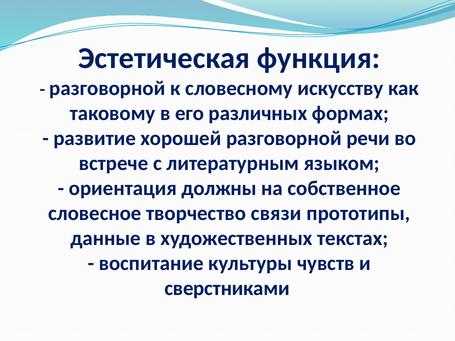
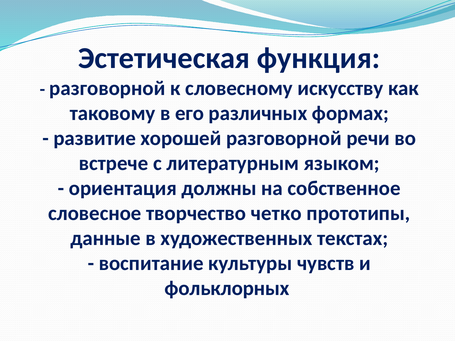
связи: связи -> четко (276, 213)
сверстниками: сверстниками -> фольклорных (227, 289)
